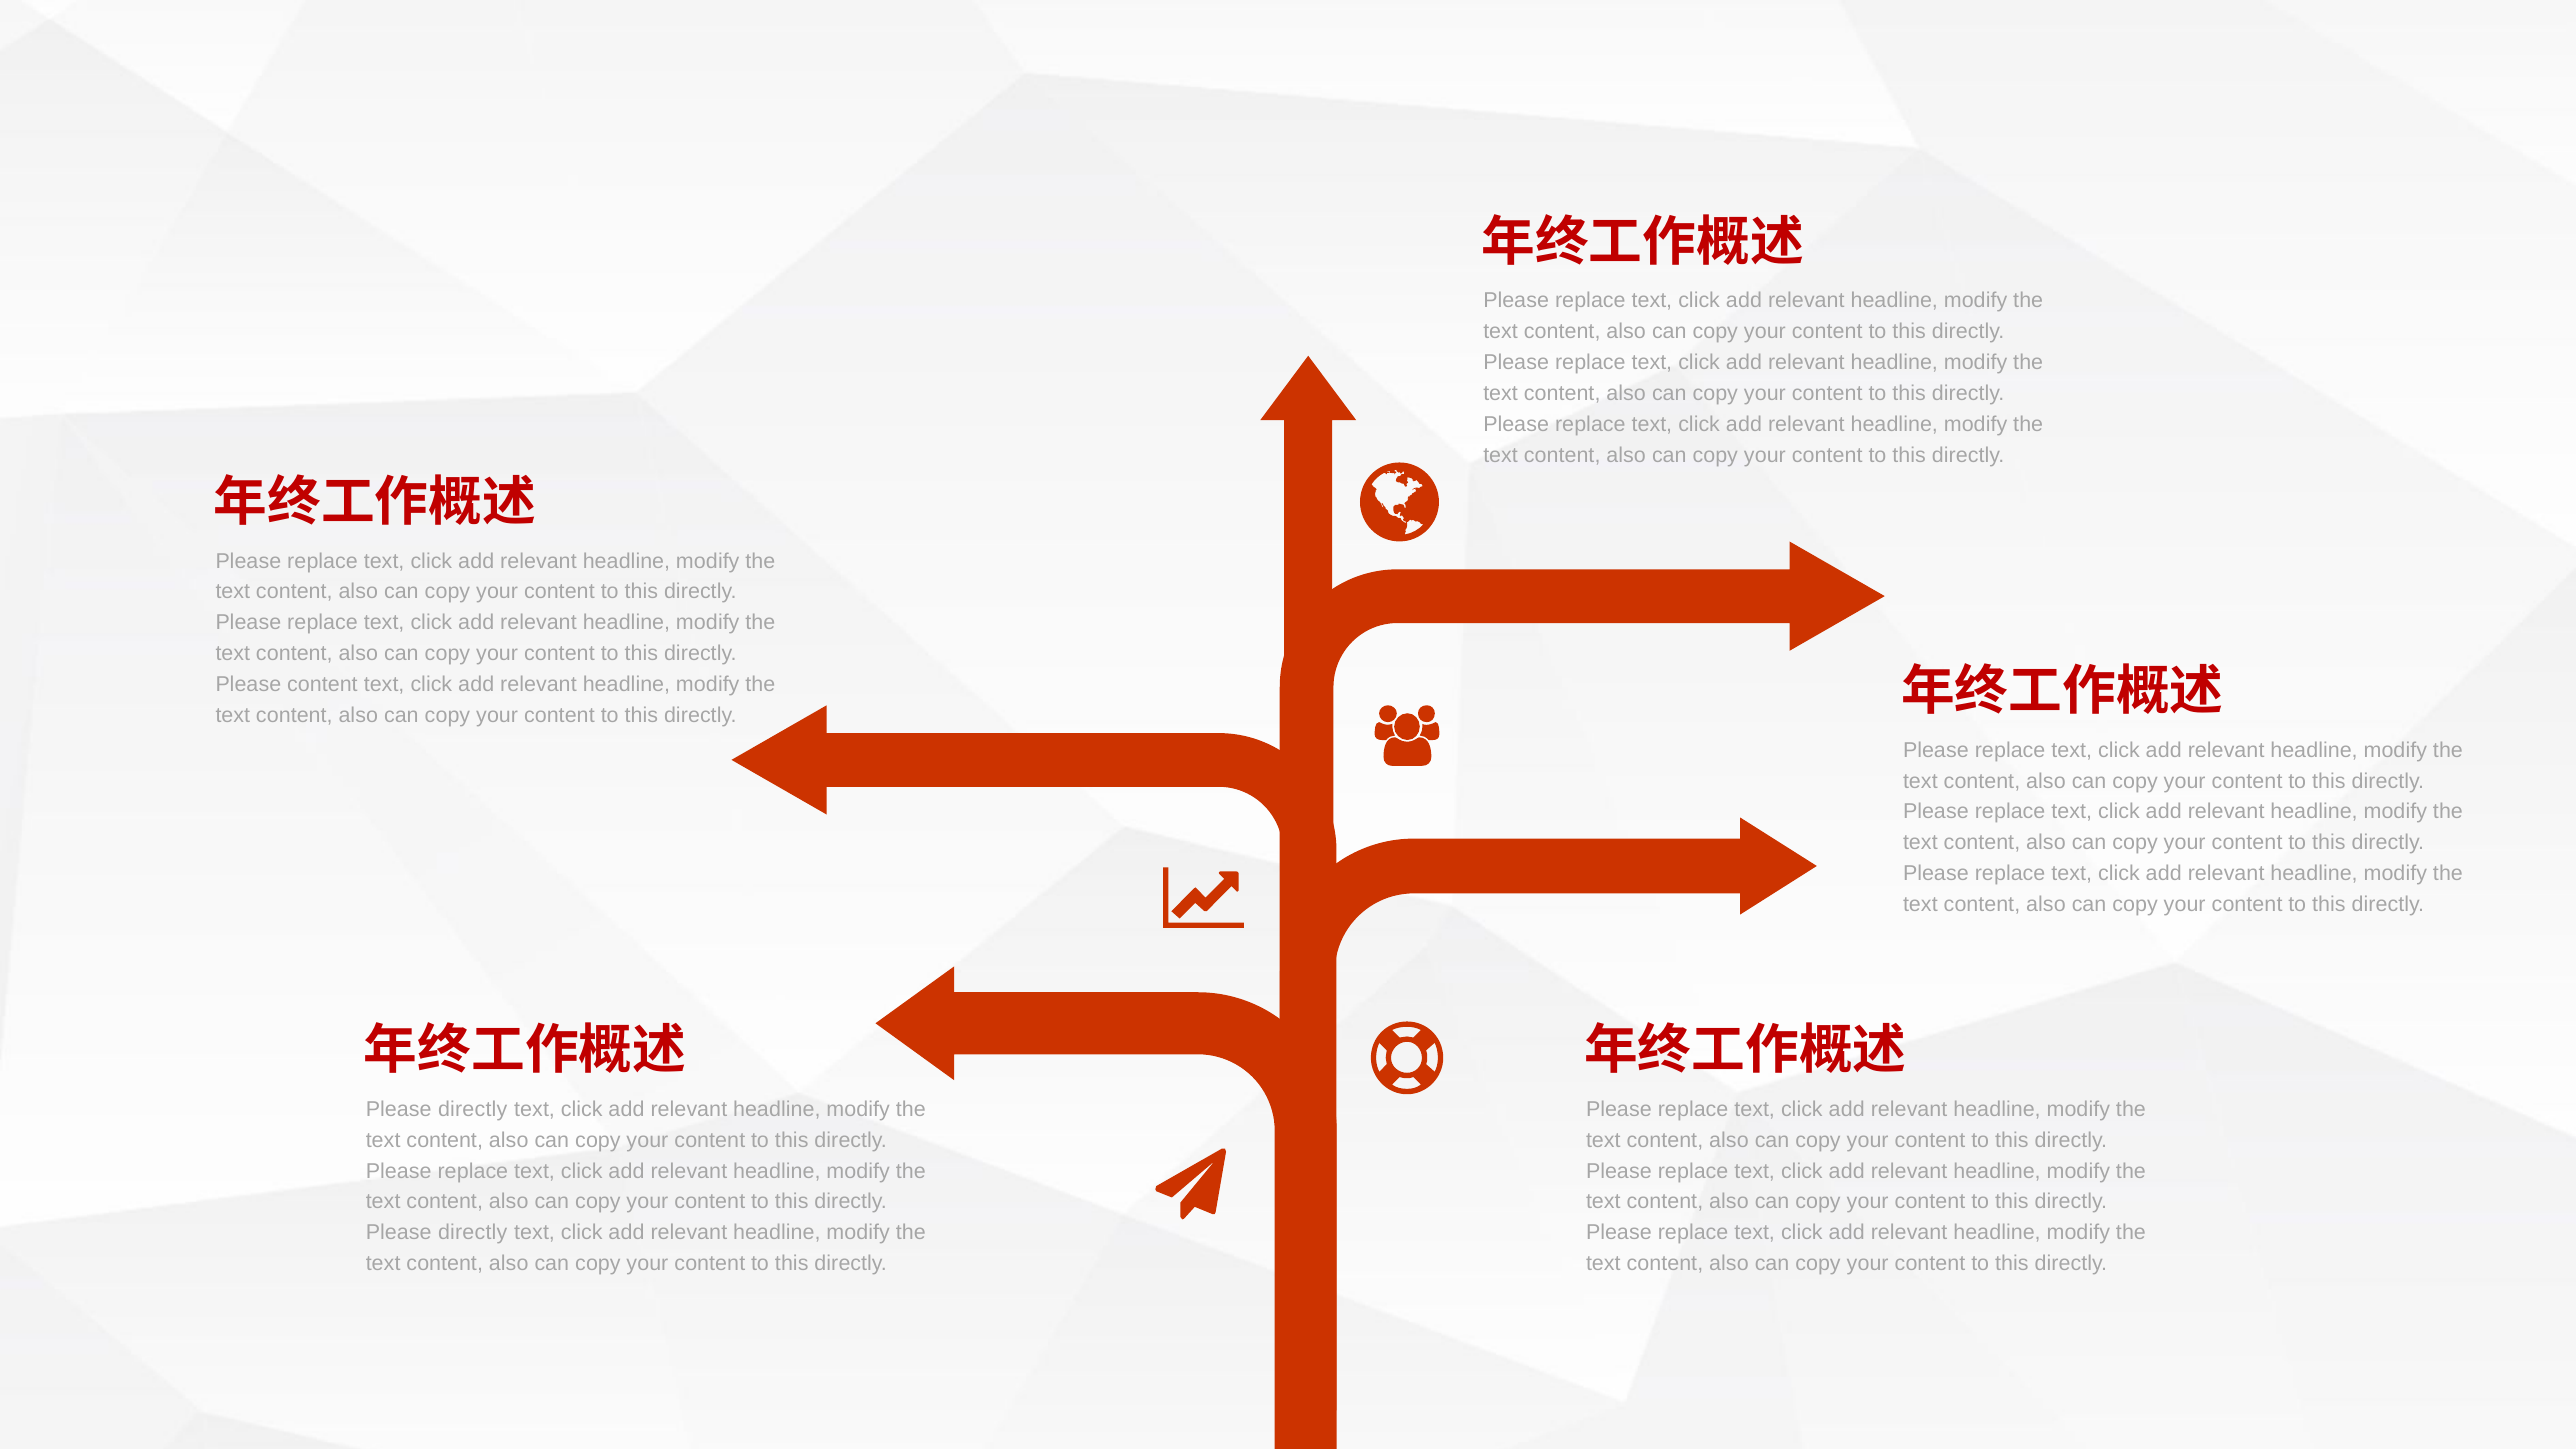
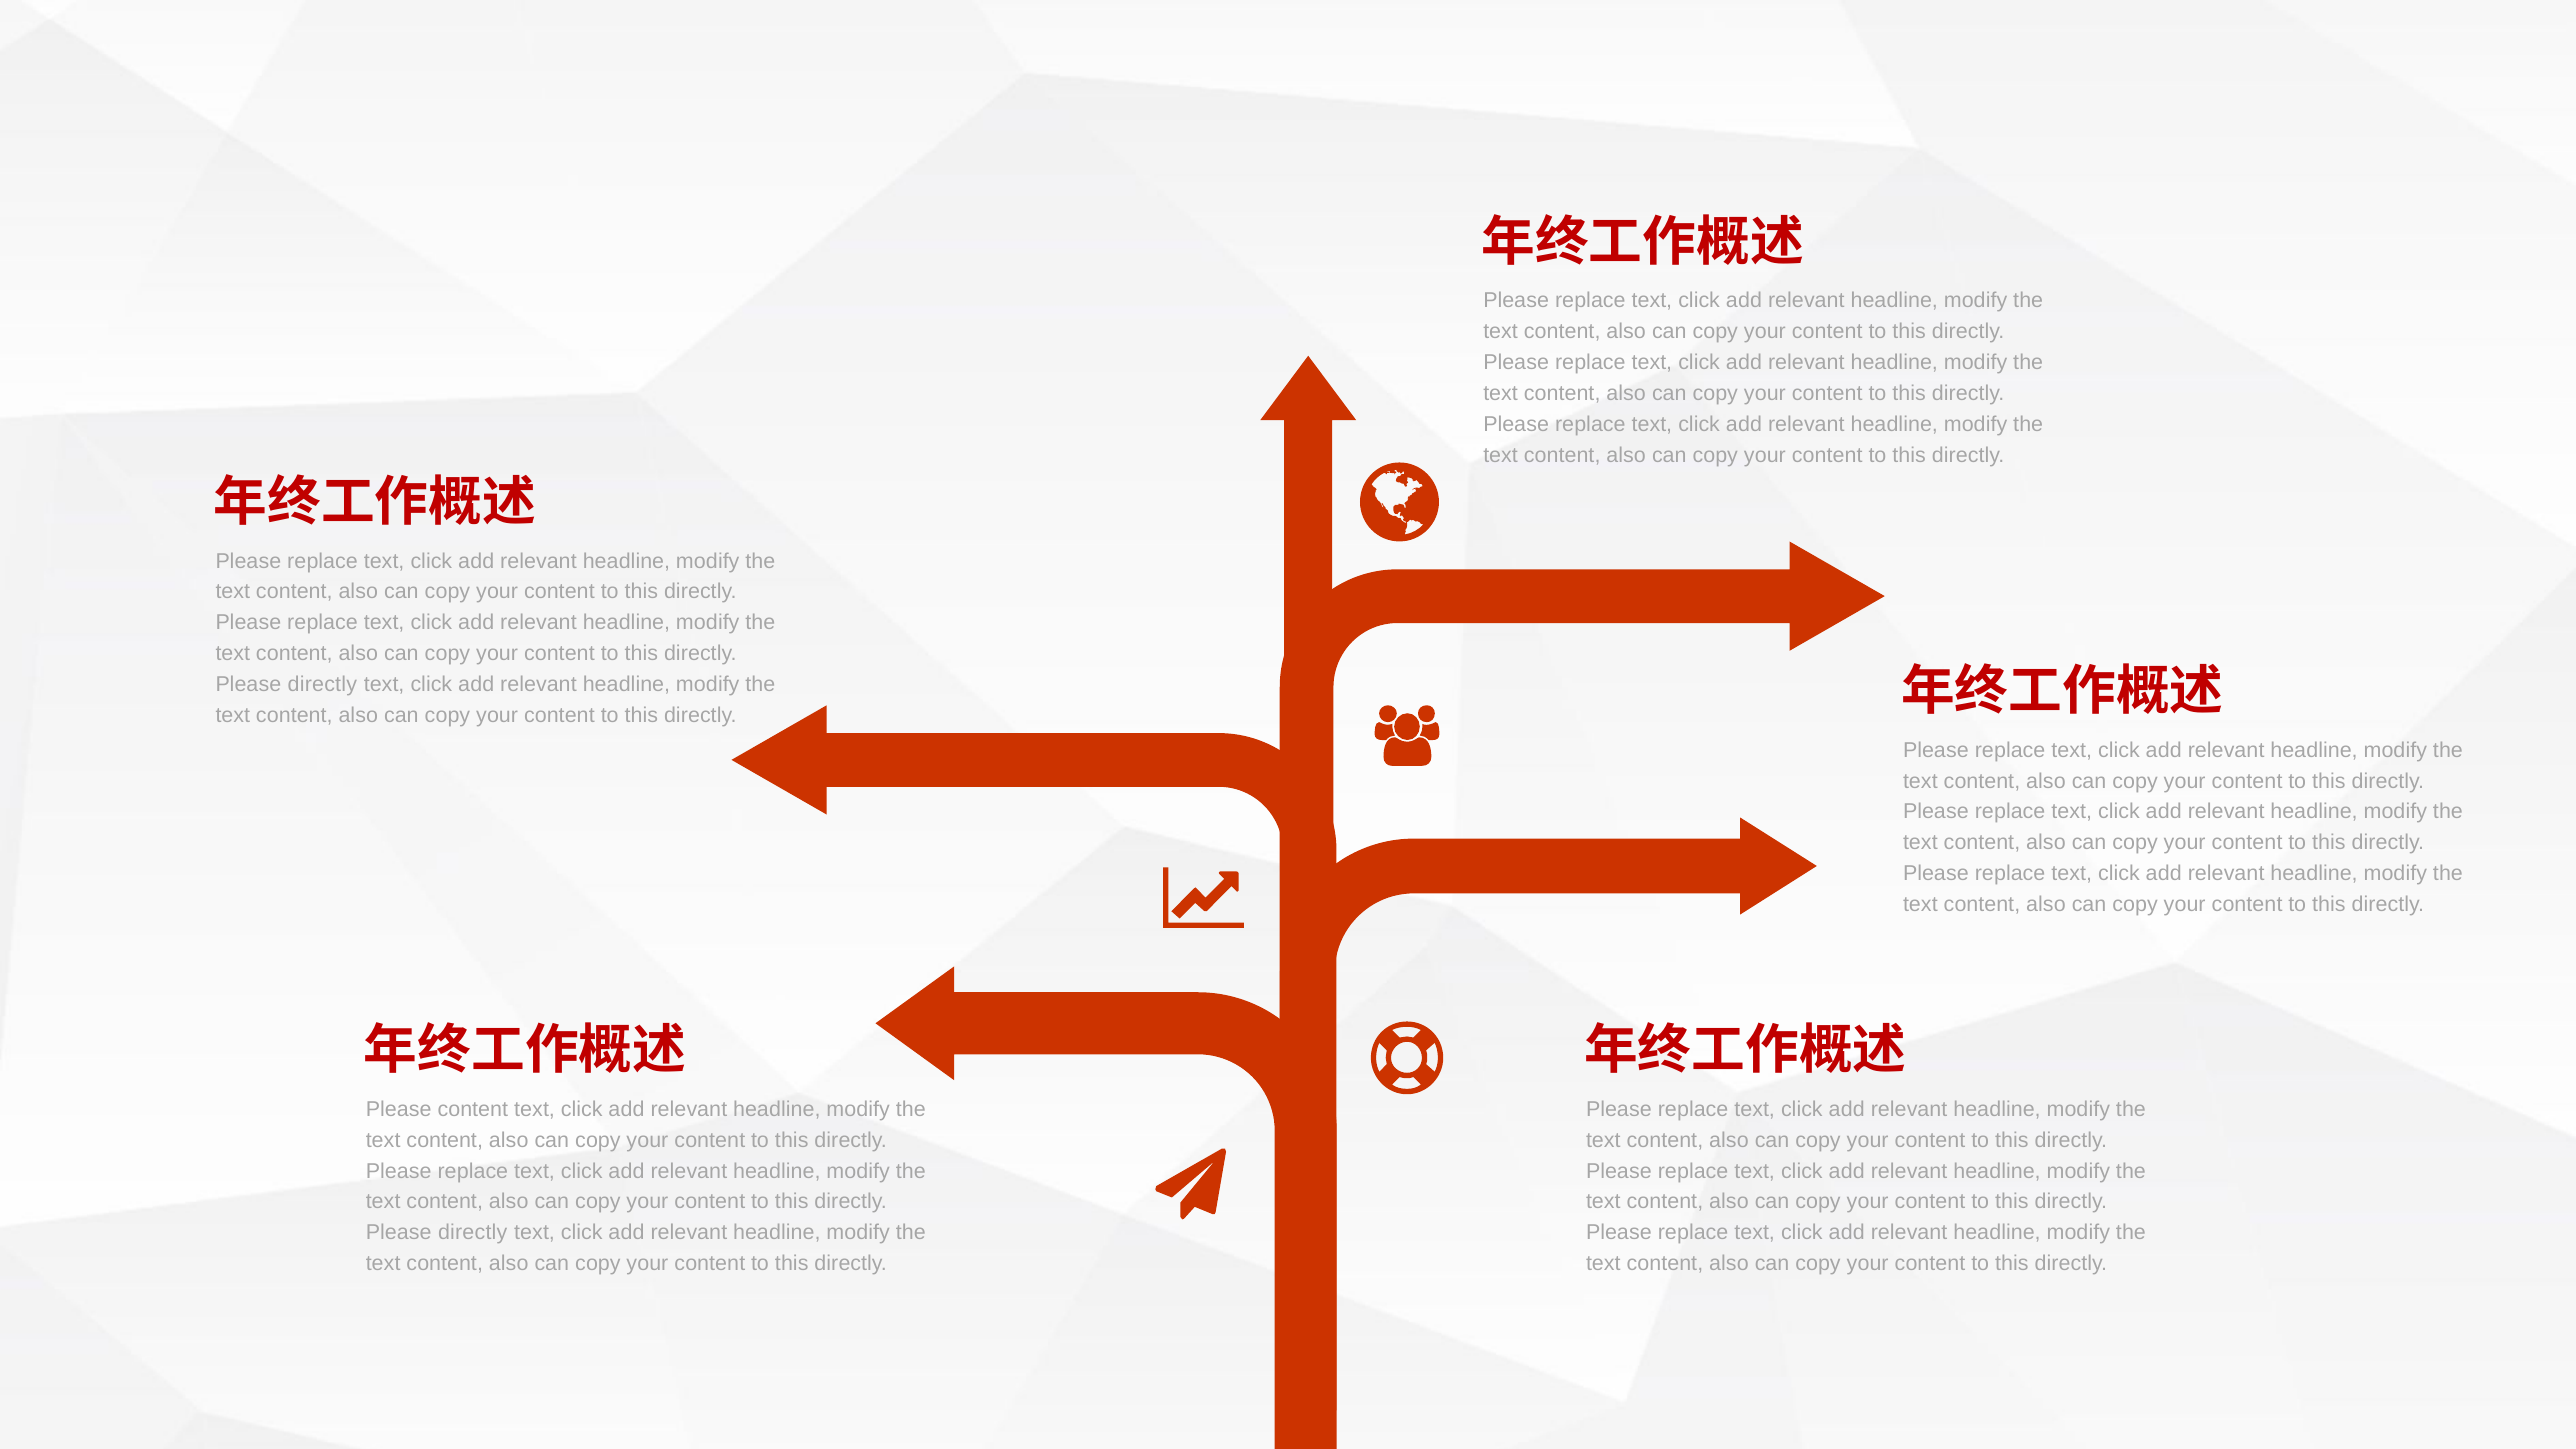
content: content -> directly (322, 684)
directly: directly -> content (473, 1109)
